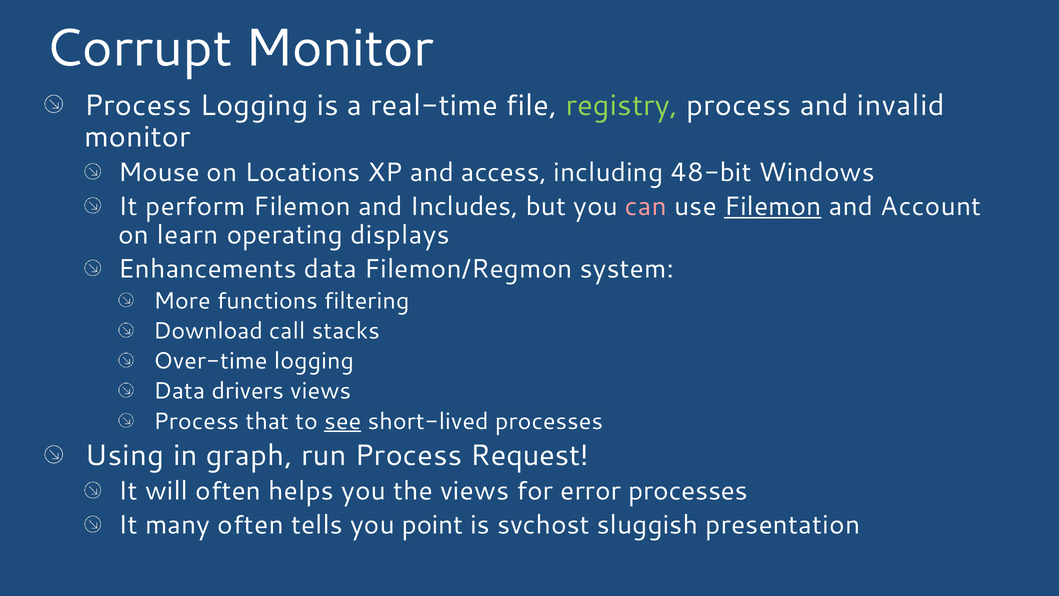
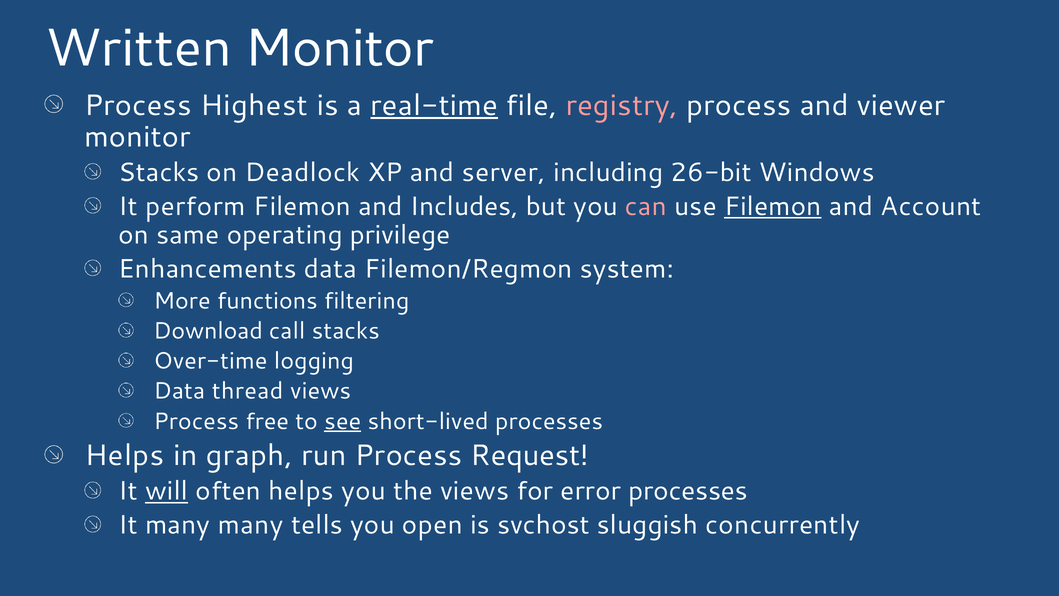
Corrupt: Corrupt -> Written (139, 48)
Process Logging: Logging -> Highest (254, 105)
real-time underline: none -> present (434, 105)
registry colour: light green -> pink (622, 105)
invalid: invalid -> viewer (901, 105)
Mouse: Mouse -> Stacks (159, 173)
Locations: Locations -> Deadlock (302, 173)
access: access -> server (504, 173)
48-bit: 48-bit -> 26-bit (711, 173)
learn: learn -> same (188, 235)
displays: displays -> privilege (400, 235)
drivers: drivers -> thread (248, 391)
that: that -> free (267, 421)
Using: Using -> Helps (124, 455)
will underline: none -> present (167, 491)
many often: often -> many (251, 525)
point: point -> open (432, 525)
presentation: presentation -> concurrently (783, 525)
